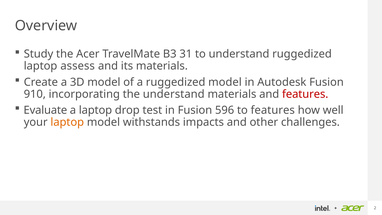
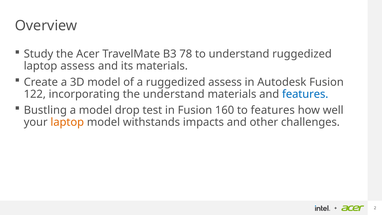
31: 31 -> 78 (186, 54)
ruggedized model: model -> assess (225, 82)
910: 910 -> 122 (35, 94)
features colour: red -> blue (305, 94)
Evaluate: Evaluate -> Bustling (45, 110)
a laptop: laptop -> model (95, 110)
596: 596 -> 160 (225, 110)
